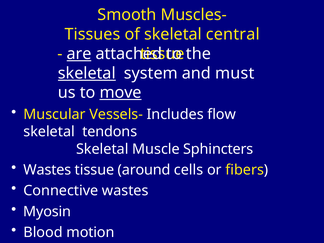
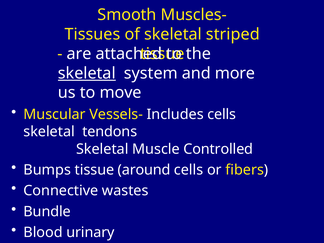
central: central -> striped (233, 34)
are underline: present -> none (79, 54)
must: must -> more (235, 73)
move underline: present -> none (121, 93)
Includes flow: flow -> cells (222, 114)
Sphincters: Sphincters -> Controlled (218, 149)
Wastes: Wastes -> Bumps (47, 170)
Myosin: Myosin -> Bundle (47, 212)
motion: motion -> urinary (90, 232)
